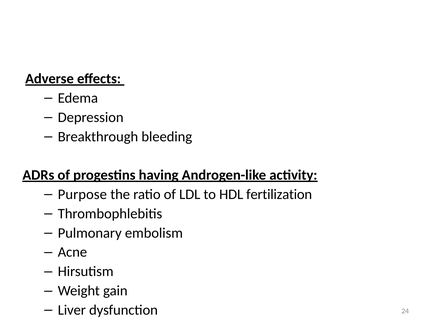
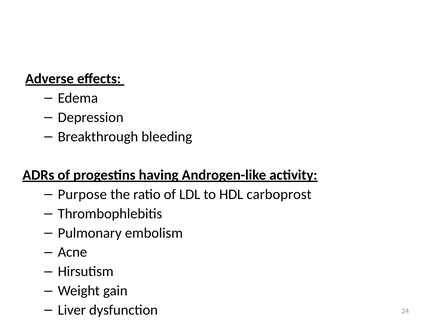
fertilization: fertilization -> carboprost (279, 195)
